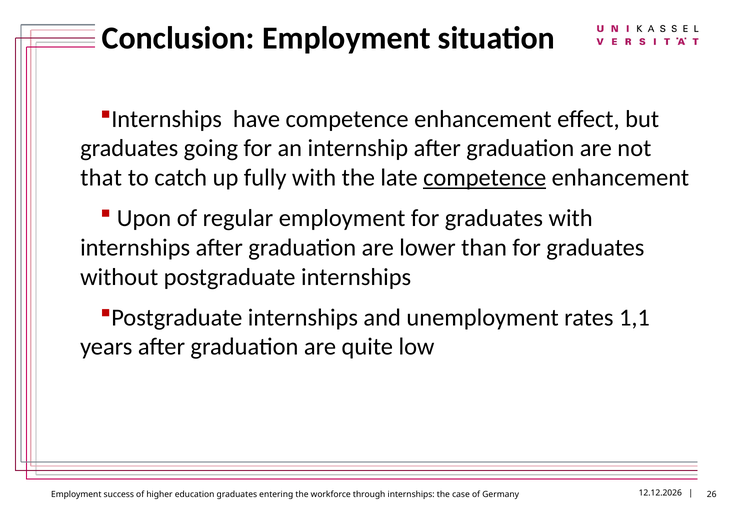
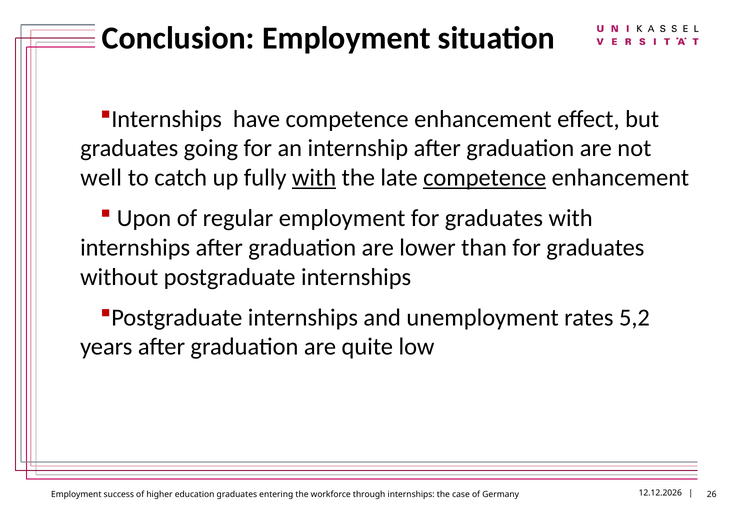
that: that -> well (101, 178)
with underline: none -> present (314, 178)
1,1: 1,1 -> 5,2 (634, 318)
